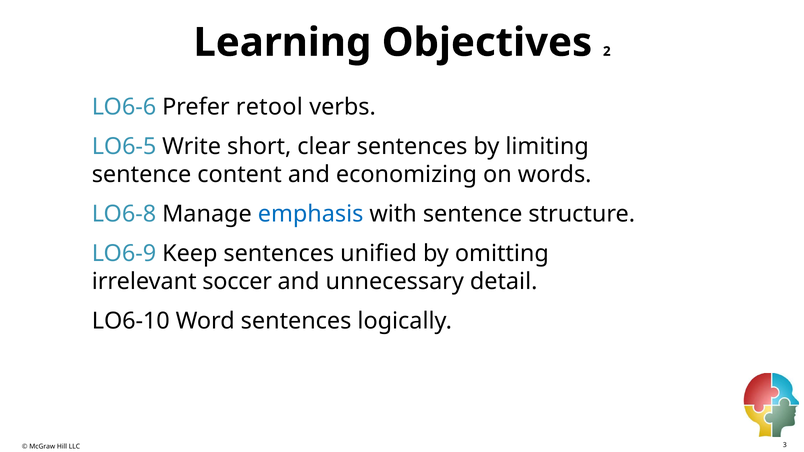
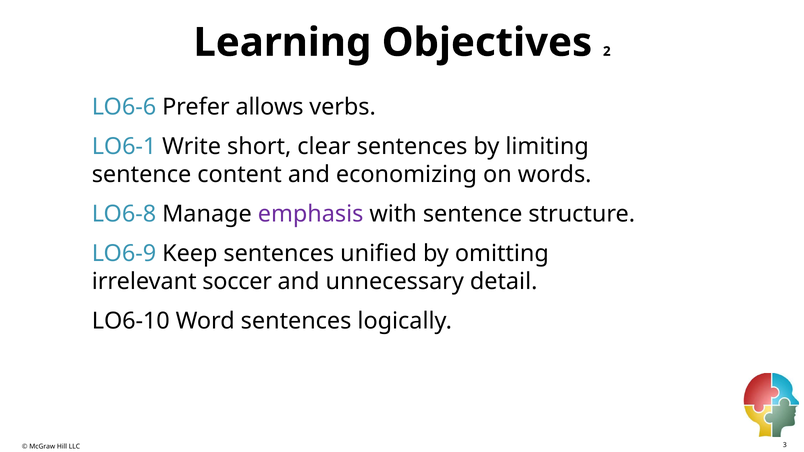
retool: retool -> allows (270, 107)
LO6-5: LO6-5 -> LO6-1 (124, 147)
emphasis colour: blue -> purple (311, 214)
